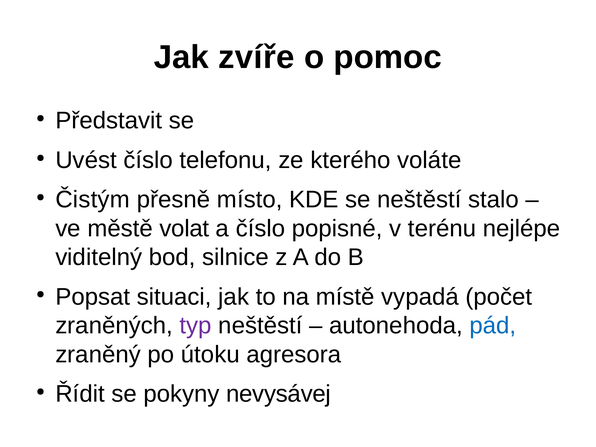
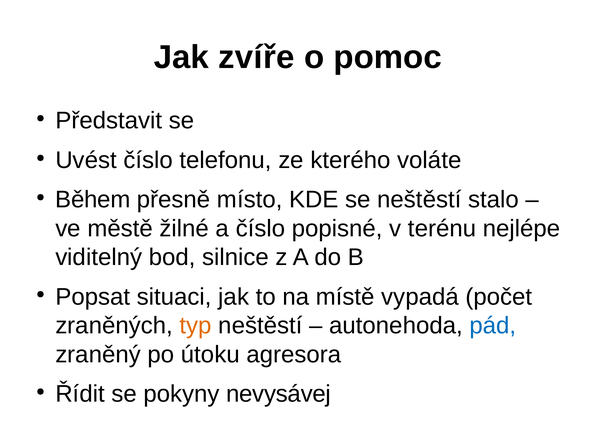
Čistým: Čistým -> Během (93, 200)
volat: volat -> žilné (184, 228)
typ colour: purple -> orange (196, 326)
